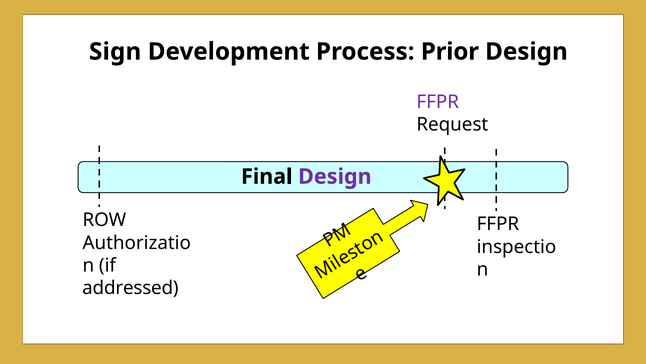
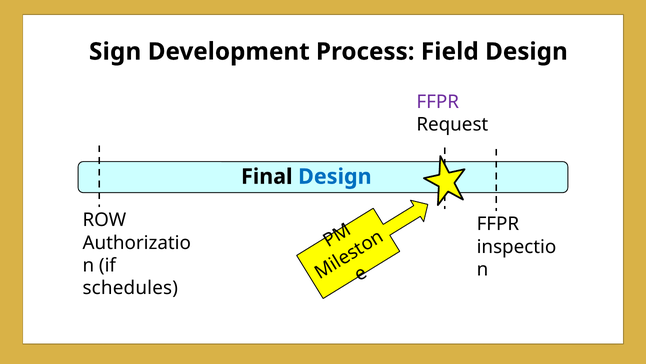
Prior: Prior -> Field (450, 52)
Design colour: purple -> blue (335, 176)
addressed: addressed -> schedules (130, 288)
